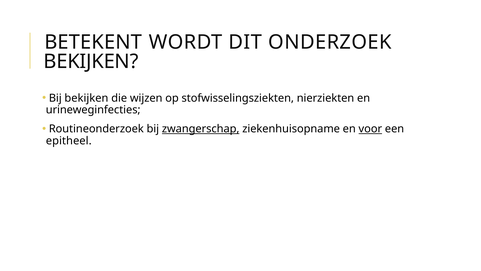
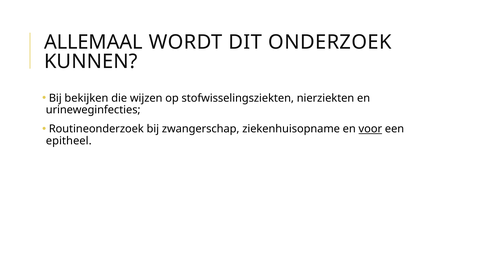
BETEKENT: BETEKENT -> ALLEMAAL (93, 42)
BEKIJKEN: BEKIJKEN -> KUNNEN (91, 61)
zwangerschap underline: present -> none (201, 129)
